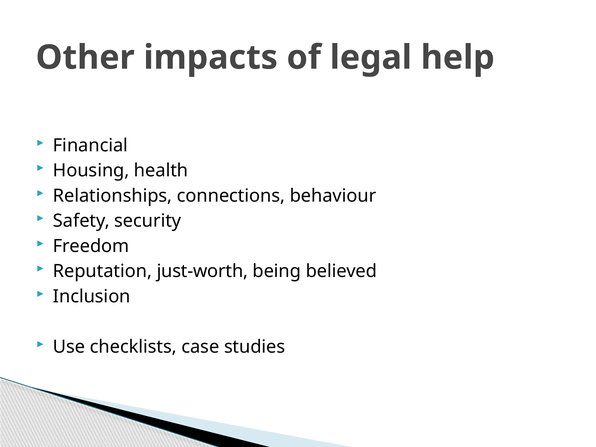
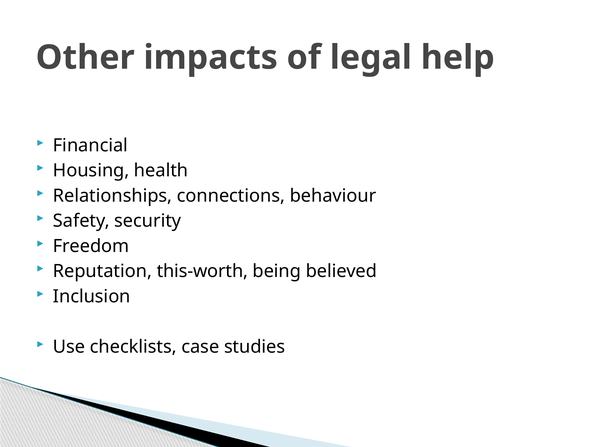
just-worth: just-worth -> this-worth (202, 271)
